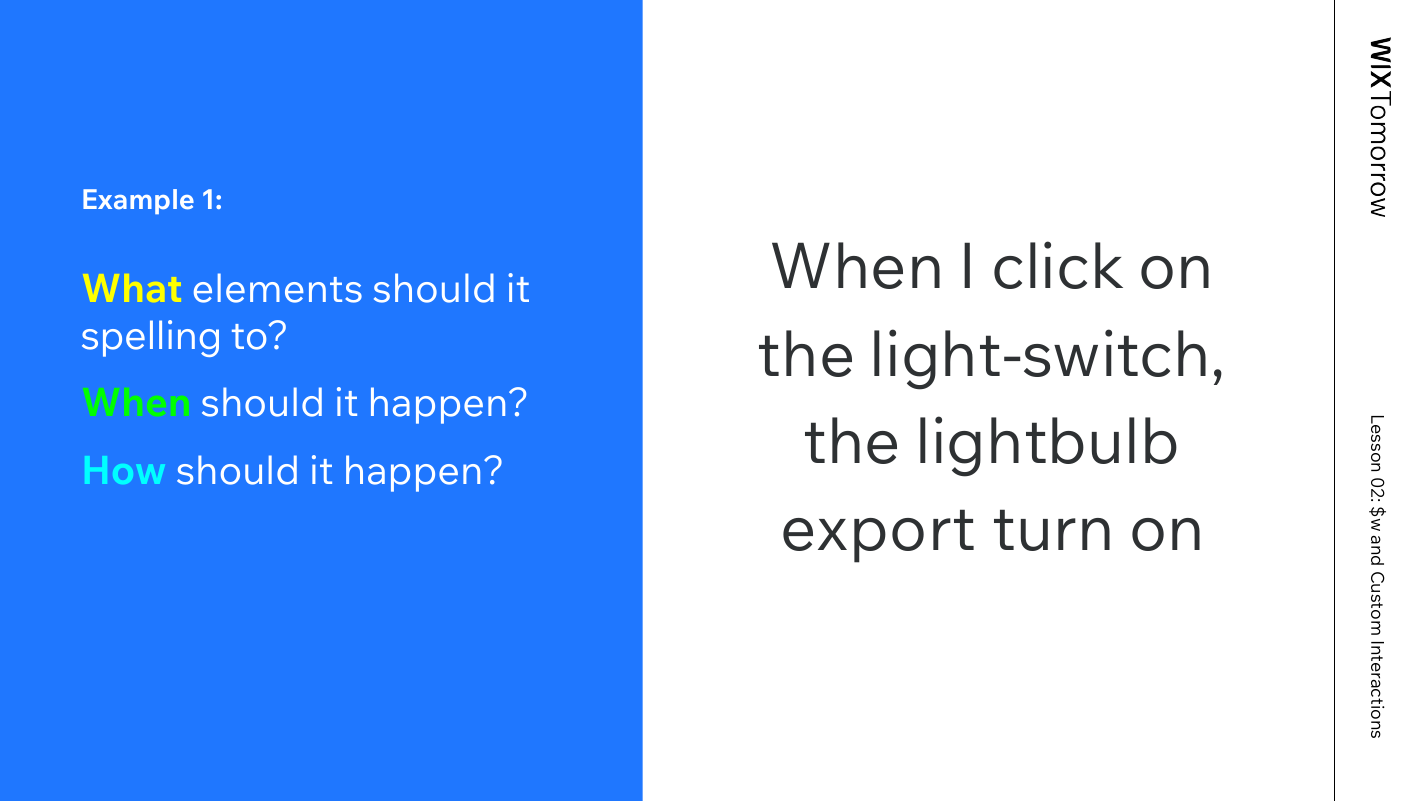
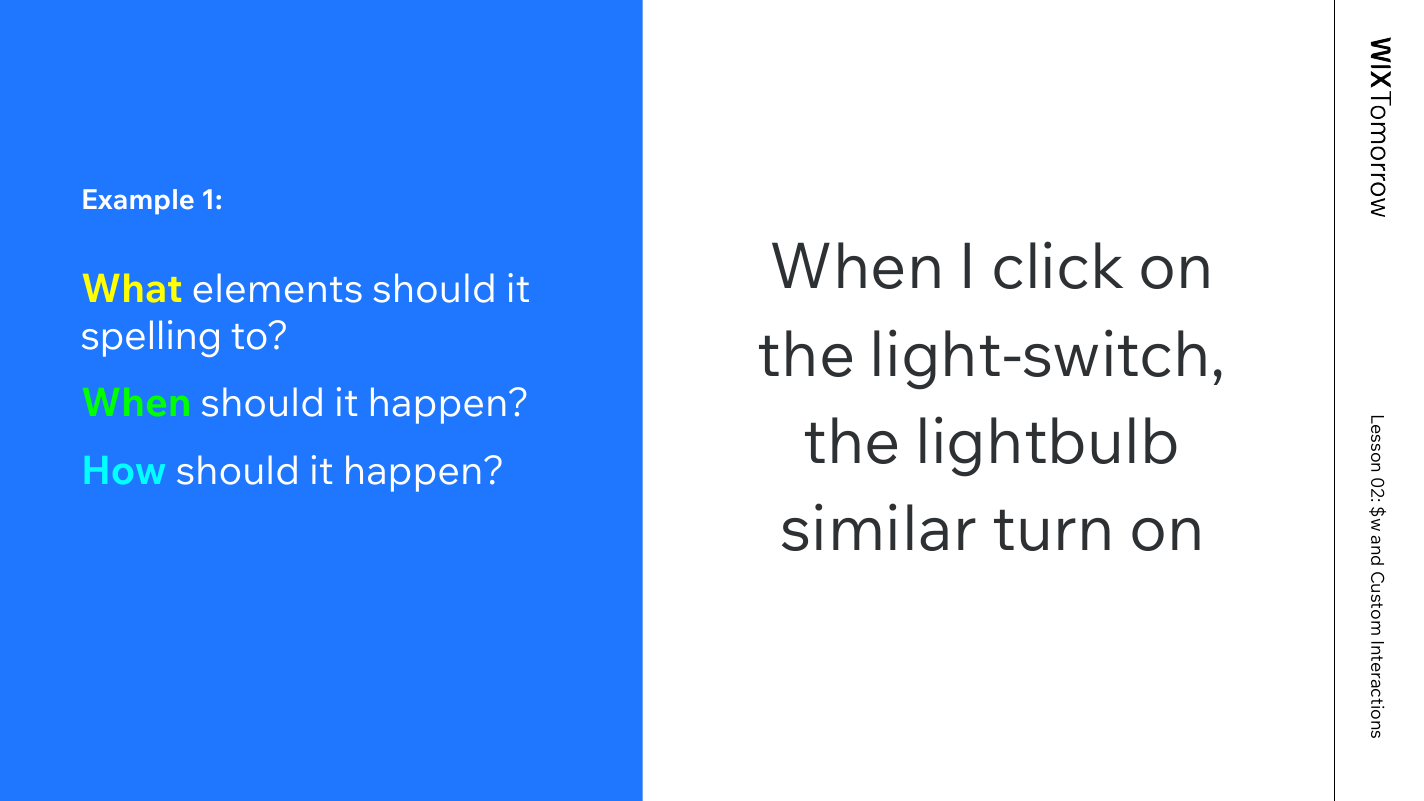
export: export -> similar (879, 530)
